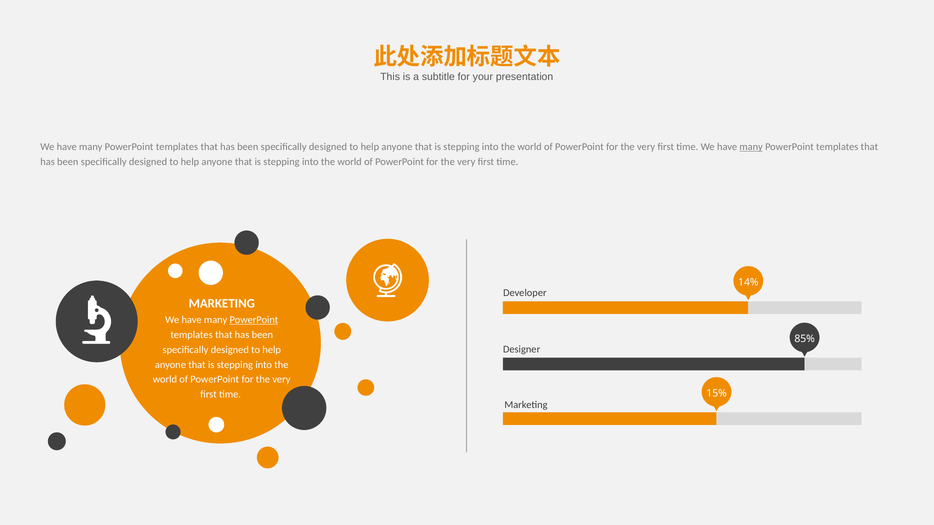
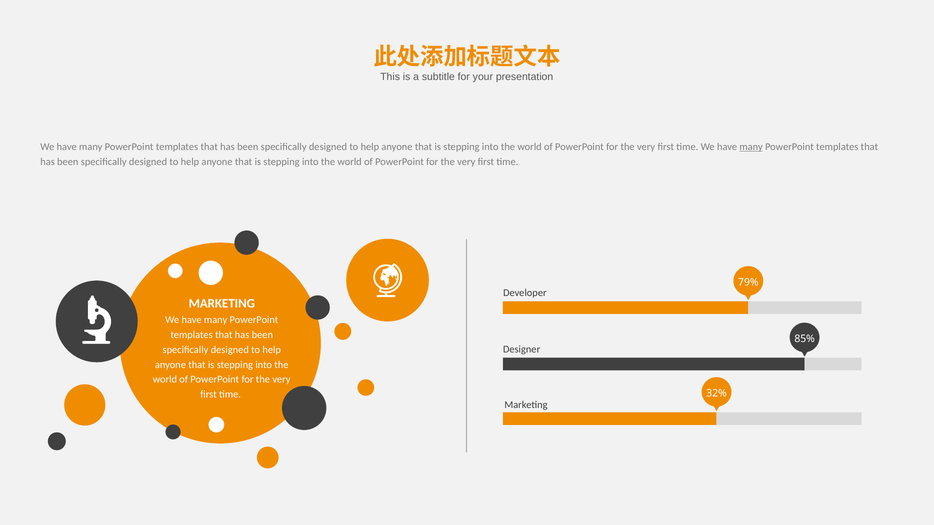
14%: 14% -> 79% (748, 282)
PowerPoint underline: present -> none (254, 320)
15%: 15% -> 32% (717, 393)
